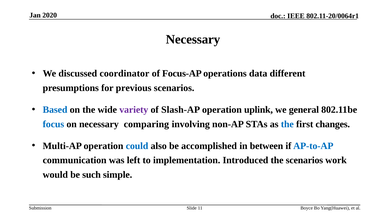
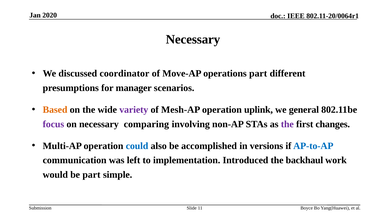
Focus-AP: Focus-AP -> Move-AP (182, 74)
operations data: data -> part (258, 74)
previous: previous -> manager (134, 88)
Based colour: blue -> orange (55, 110)
Slash-AP: Slash-AP -> Mesh-AP (181, 110)
focus colour: blue -> purple (53, 124)
the colour: blue -> purple (287, 124)
between: between -> versions (266, 146)
the scenarios: scenarios -> backhaul (304, 160)
be such: such -> part (91, 175)
